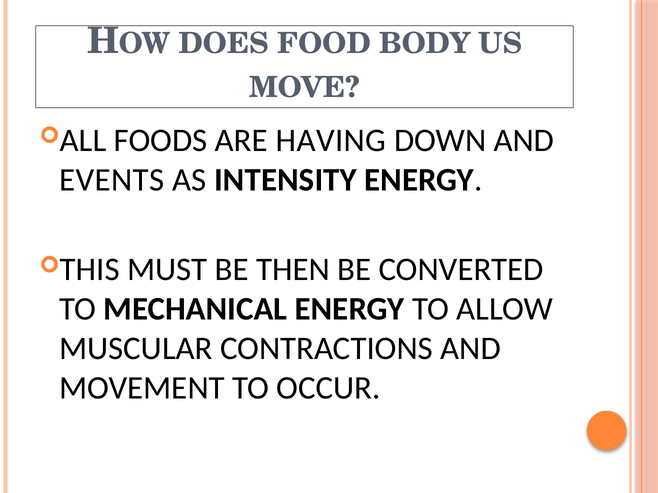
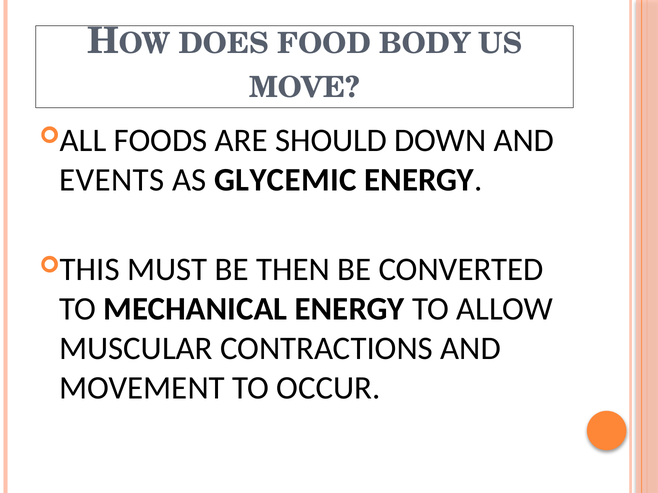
HAVING: HAVING -> SHOULD (331, 140)
INTENSITY: INTENSITY -> GLYCEMIC (285, 180)
